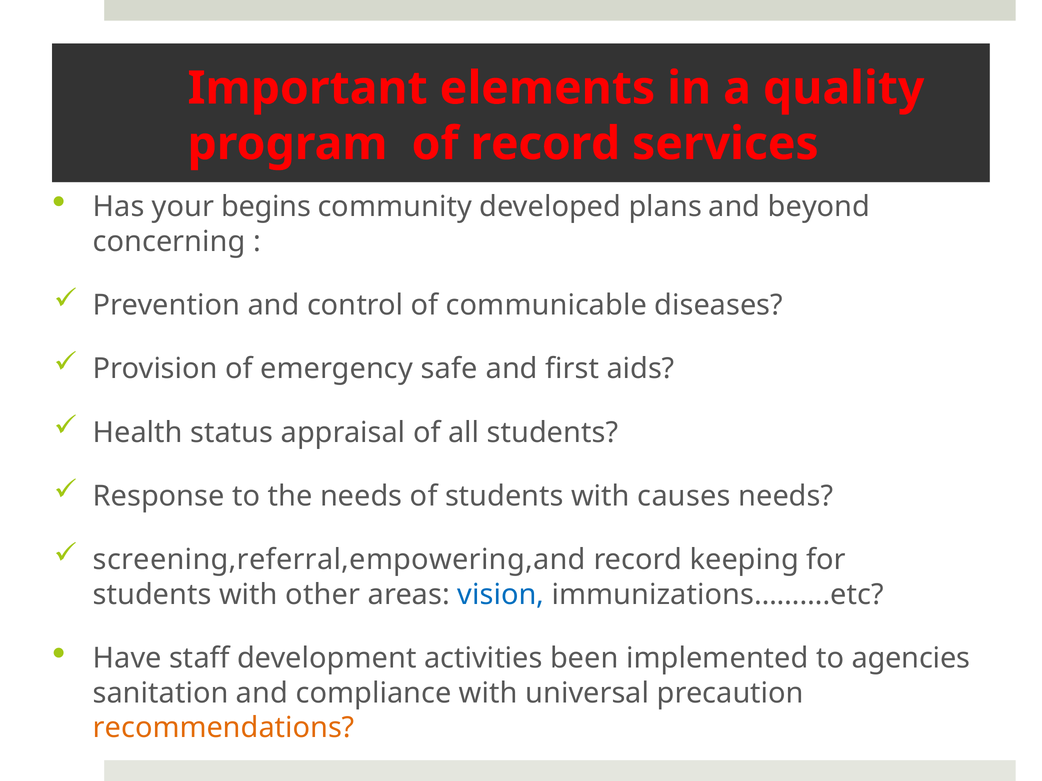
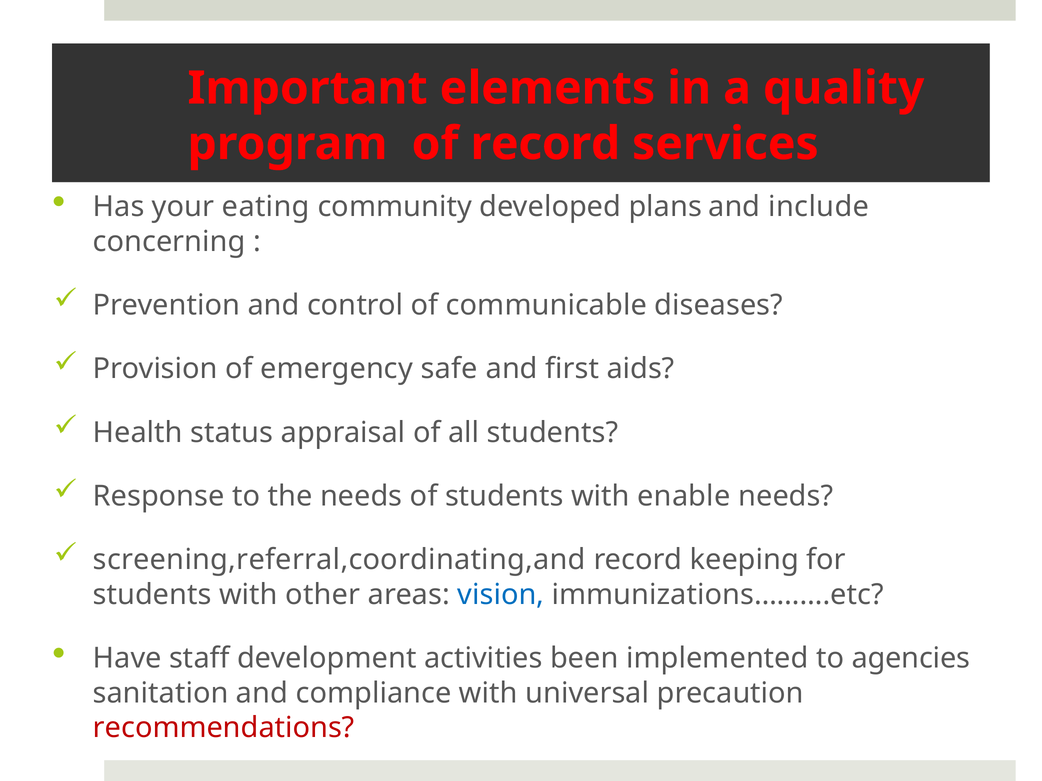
begins: begins -> eating (266, 207)
beyond: beyond -> include (819, 207)
causes: causes -> enable (684, 497)
screening,referral,empowering,and: screening,referral,empowering,and -> screening,referral,coordinating,and (339, 560)
recommendations colour: orange -> red (224, 728)
